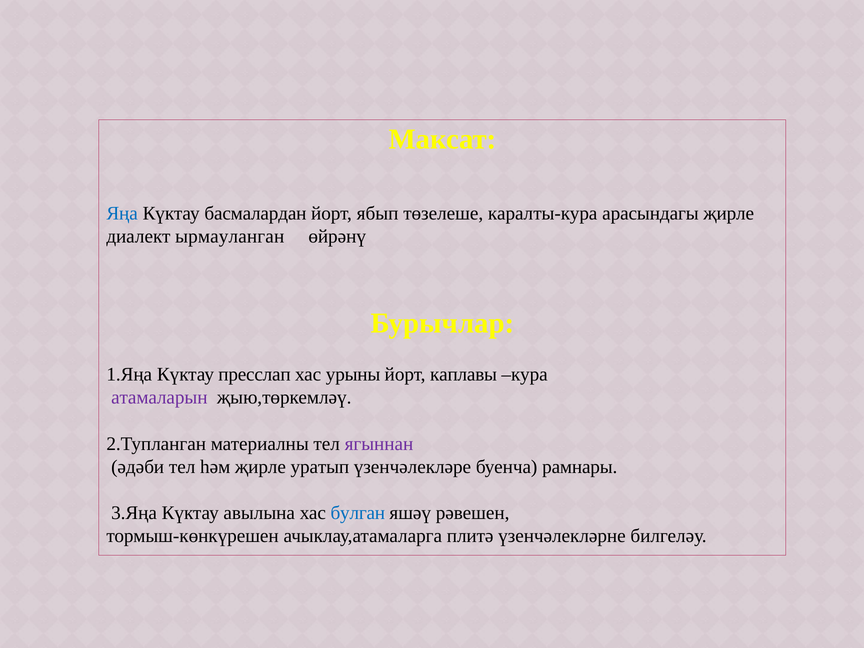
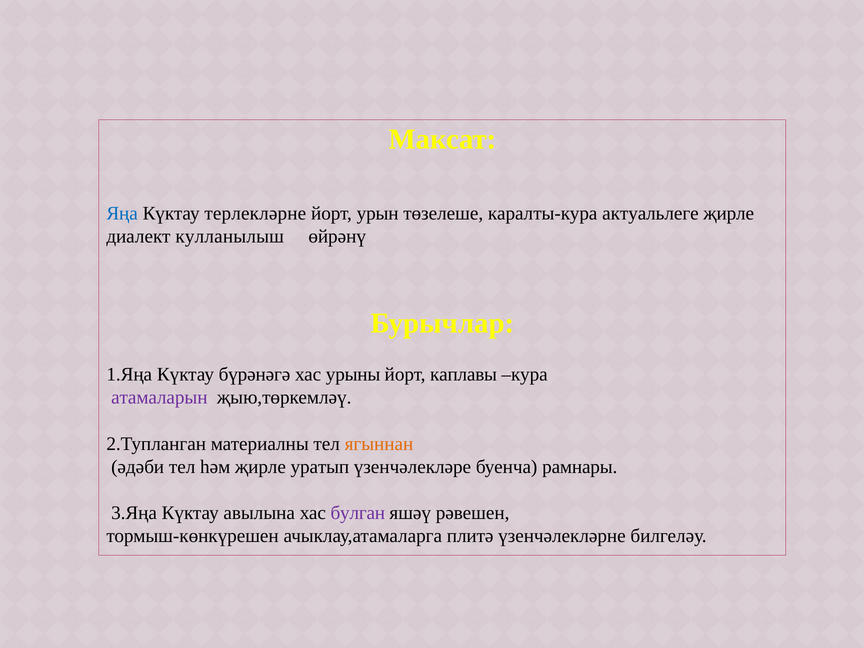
басмалардан: басмалардан -> терлекләрне (255, 213)
ябып: ябып -> урын (378, 213)
арасындагы: арасындагы -> актуальлеге (650, 213)
ырмауланган: ырмауланган -> кулланылыш (230, 236)
пресслап: пресслап -> бүрәнәгә (254, 375)
ягыннан colour: purple -> orange (379, 444)
булган colour: blue -> purple (358, 513)
